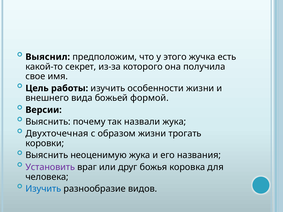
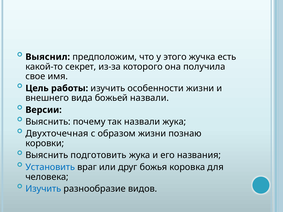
божьей формой: формой -> назвали (150, 98)
трогать: трогать -> познаю (185, 134)
неоценимую: неоценимую -> подготовить (99, 155)
Установить colour: purple -> blue (50, 167)
